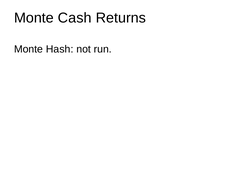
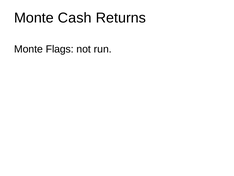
Hash: Hash -> Flags (60, 49)
